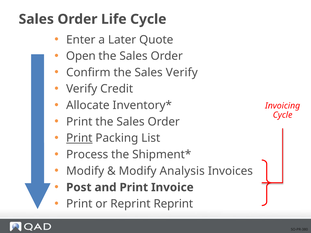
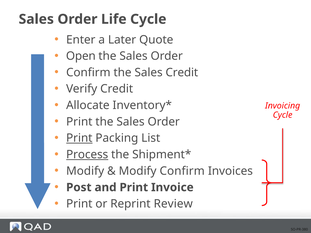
Sales Verify: Verify -> Credit (182, 73)
Process underline: none -> present (87, 155)
Modify Analysis: Analysis -> Confirm (182, 171)
Reprint Reprint: Reprint -> Review (173, 204)
